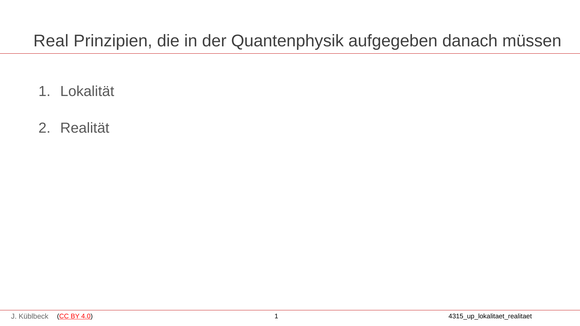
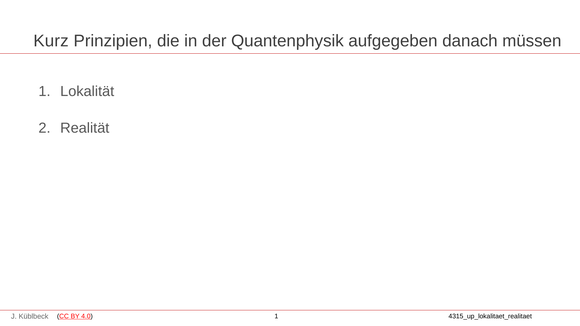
Real: Real -> Kurz (51, 41)
